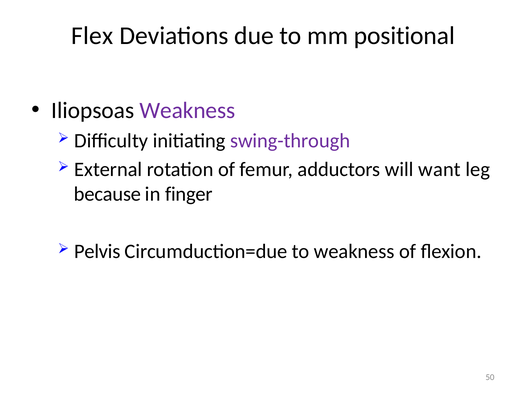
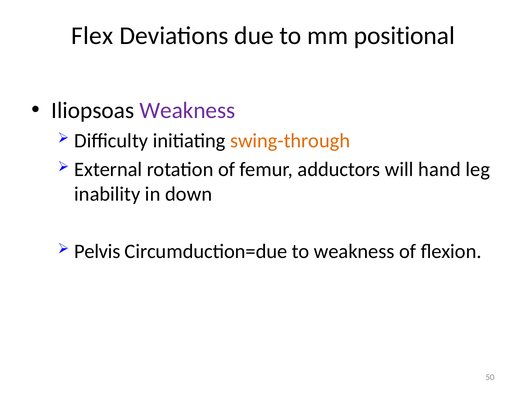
swing-through colour: purple -> orange (290, 141)
want: want -> hand (440, 169)
because: because -> inability (107, 194)
finger: finger -> down (189, 194)
